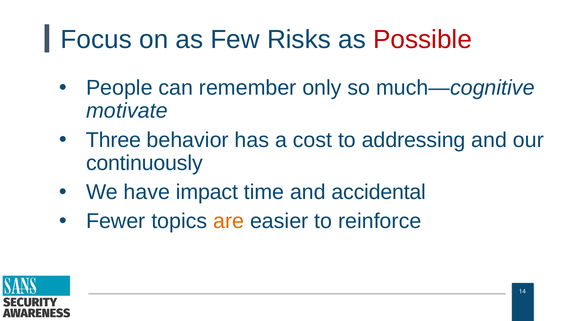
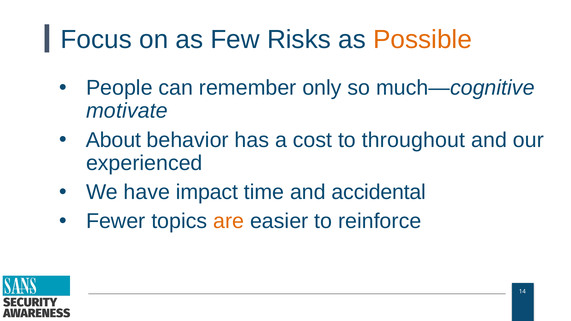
Possible colour: red -> orange (423, 39)
Three: Three -> About (113, 140)
addressing: addressing -> throughout (414, 140)
continuously: continuously -> experienced (144, 163)
